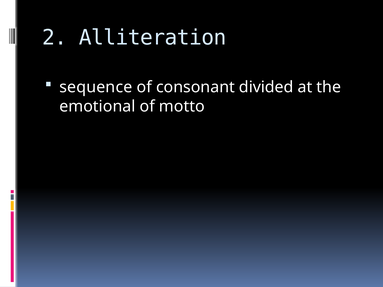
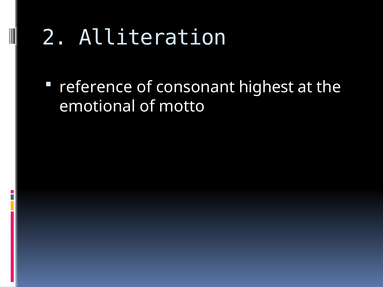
sequence: sequence -> reference (96, 87)
divided: divided -> highest (266, 87)
